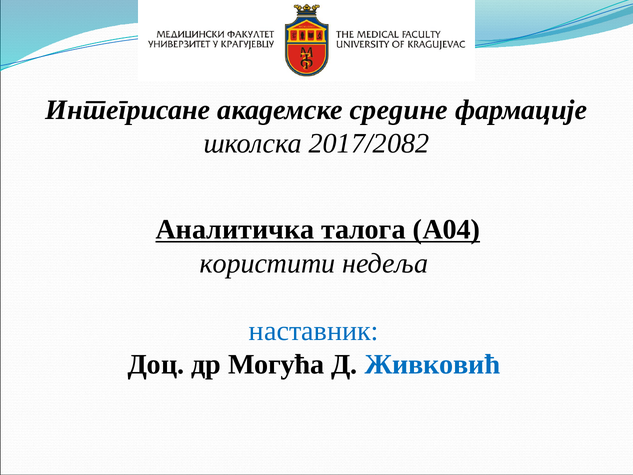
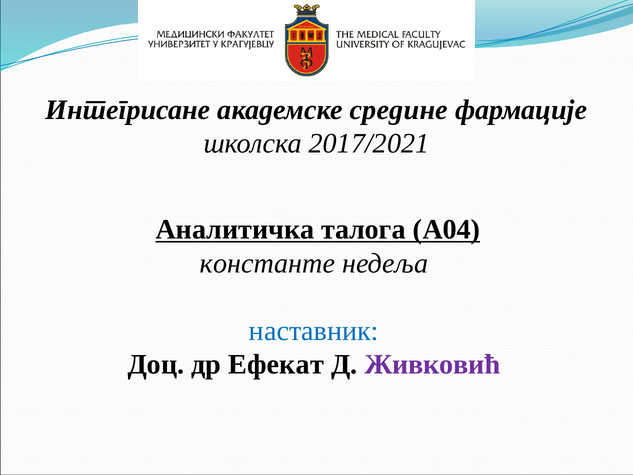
2017/2082: 2017/2082 -> 2017/2021 (369, 144)
користити: користити -> константе (267, 263)
Могућа: Могућа -> Ефекат (276, 365)
Живковић colour: blue -> purple (432, 365)
